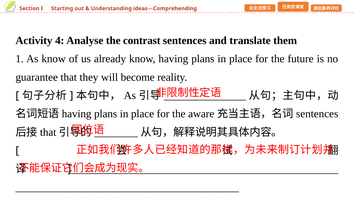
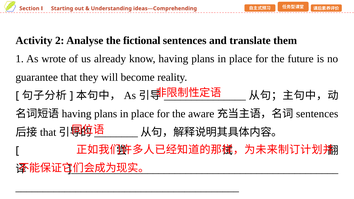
4: 4 -> 2 (60, 40)
contrast: contrast -> fictional (142, 40)
As know: know -> wrote (54, 59)
